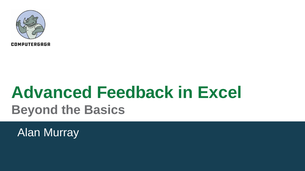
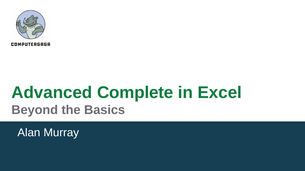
Feedback: Feedback -> Complete (135, 93)
